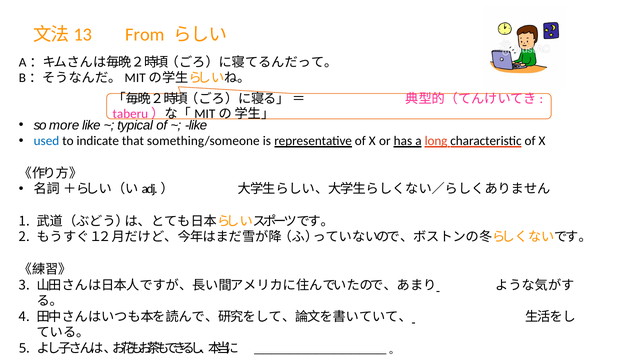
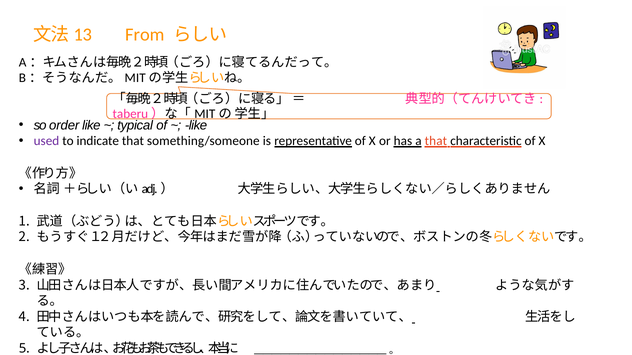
more: more -> order (64, 125)
used colour: blue -> purple (46, 141)
a long: long -> that (436, 141)
